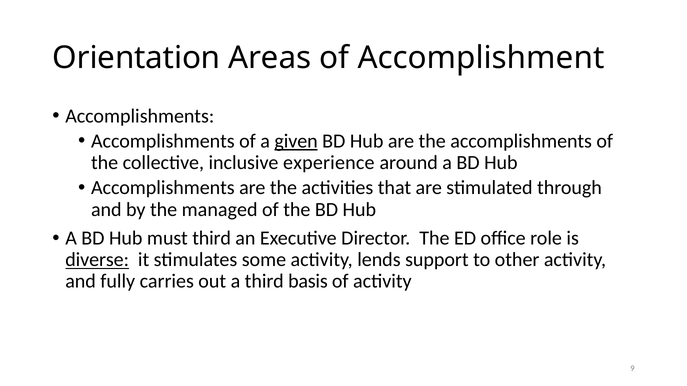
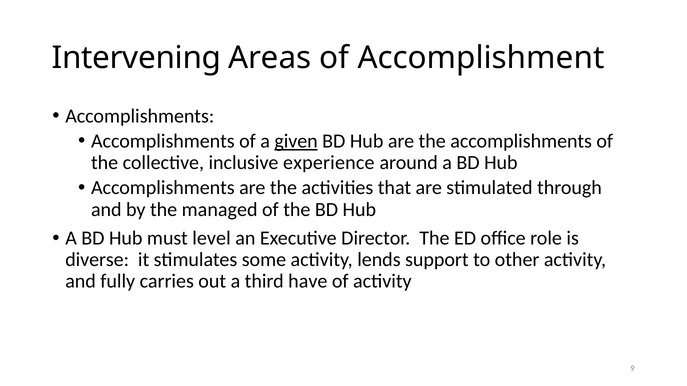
Orientation: Orientation -> Intervening (136, 58)
must third: third -> level (211, 238)
diverse underline: present -> none (97, 260)
basis: basis -> have (308, 282)
